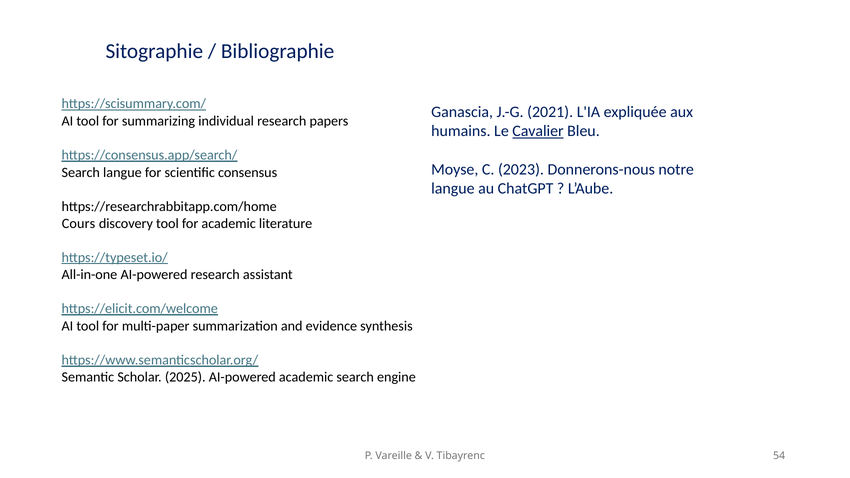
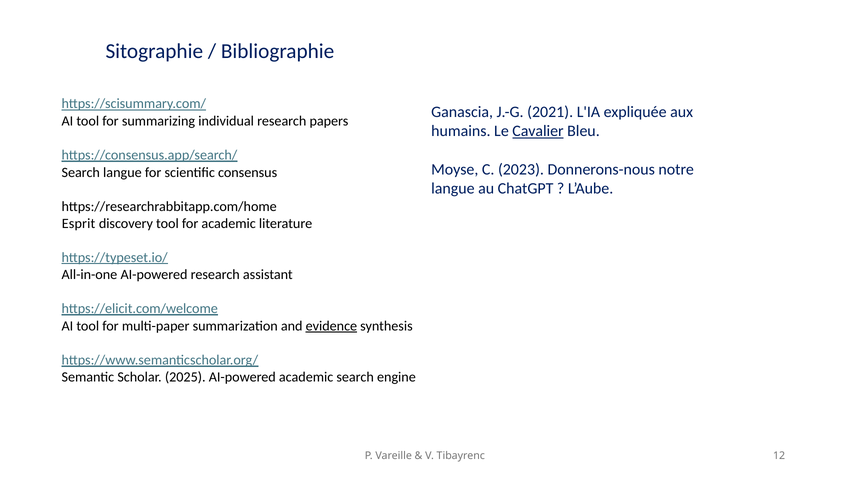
Cours: Cours -> Esprit (79, 223)
evidence underline: none -> present (331, 326)
54: 54 -> 12 (779, 456)
